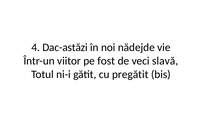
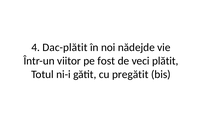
Dac-astăzi: Dac-astăzi -> Dac-plătit (65, 47)
slavă: slavă -> plătit (165, 61)
